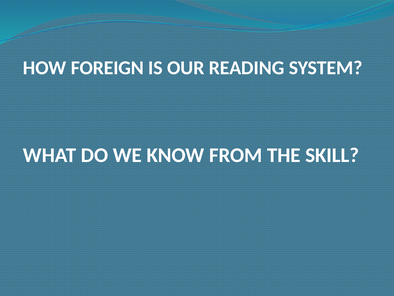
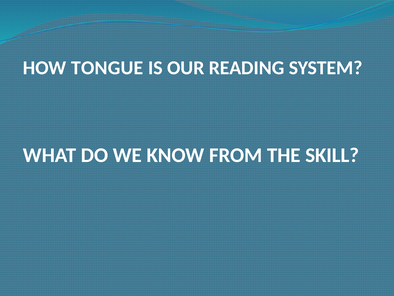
FOREIGN: FOREIGN -> TONGUE (107, 68)
